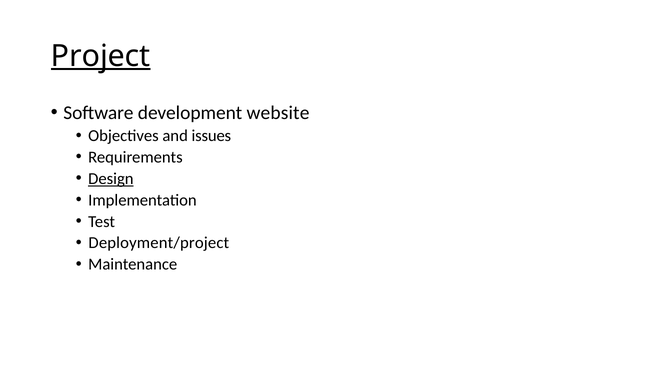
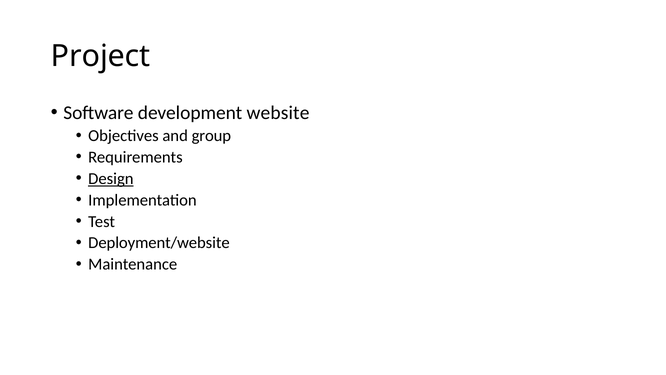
Project underline: present -> none (101, 56)
issues: issues -> group (211, 136)
Deployment/project: Deployment/project -> Deployment/website (159, 243)
